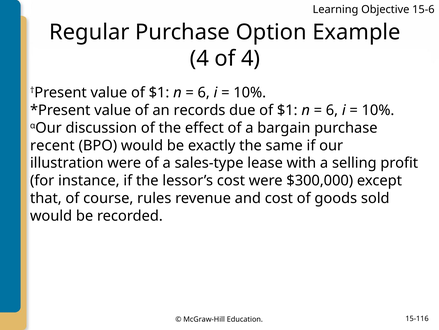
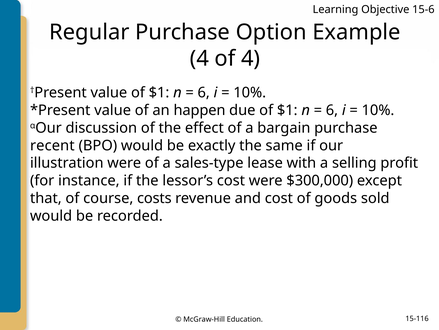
records: records -> happen (200, 110)
rules: rules -> costs (154, 198)
